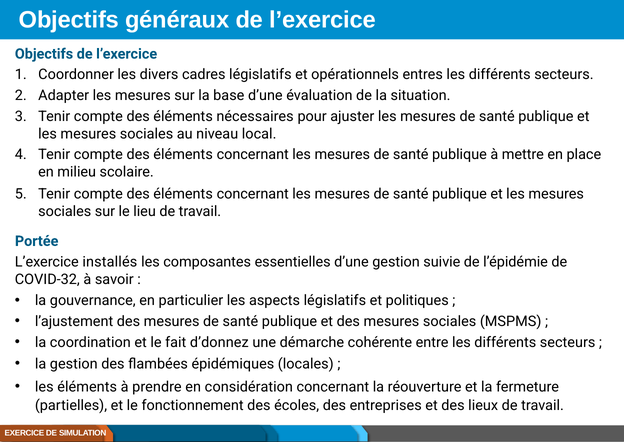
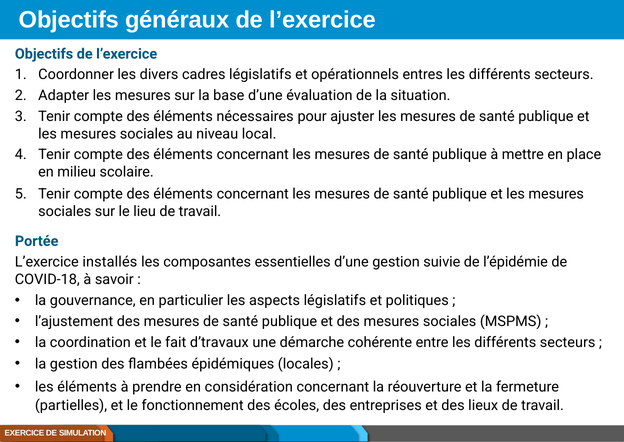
COVID-32: COVID-32 -> COVID-18 (47, 279)
d’donnez: d’donnez -> d’travaux (219, 342)
